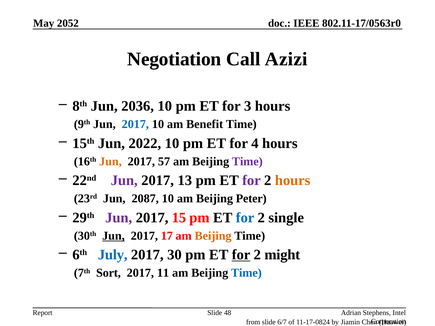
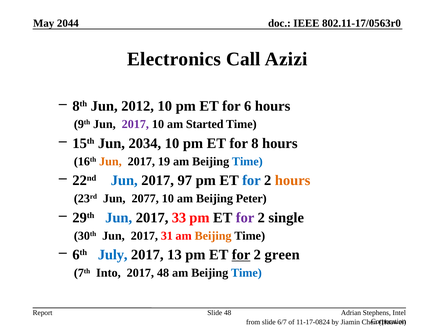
2052: 2052 -> 2044 (68, 23)
Negotiation: Negotiation -> Electronics (174, 59)
2036: 2036 -> 2012 (138, 106)
3: 3 -> 6 (248, 106)
2017 colour: blue -> purple (135, 124)
Benefit: Benefit -> Started (205, 124)
2022: 2022 -> 2034 (145, 143)
4: 4 -> 8 (255, 143)
57: 57 -> 19 (164, 162)
Time colour: purple -> blue (247, 162)
Jun colour: purple -> blue (124, 181)
13: 13 -> 97 (185, 181)
for colour: purple -> blue (251, 181)
2087: 2087 -> 2077 (145, 199)
Jun colour: purple -> blue (119, 218)
15: 15 -> 33 (179, 218)
for colour: blue -> purple (245, 218)
Jun underline: present -> none (113, 236)
17: 17 -> 31 (167, 236)
30: 30 -> 13 (174, 255)
might: might -> green (282, 255)
Sort: Sort -> Into (108, 273)
2017 11: 11 -> 48 (163, 273)
